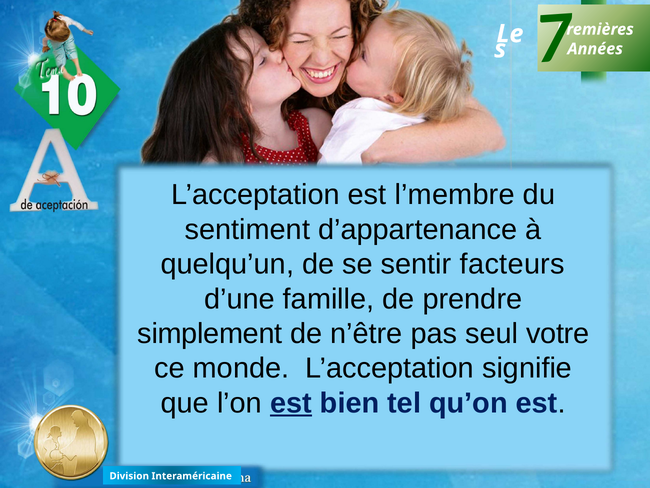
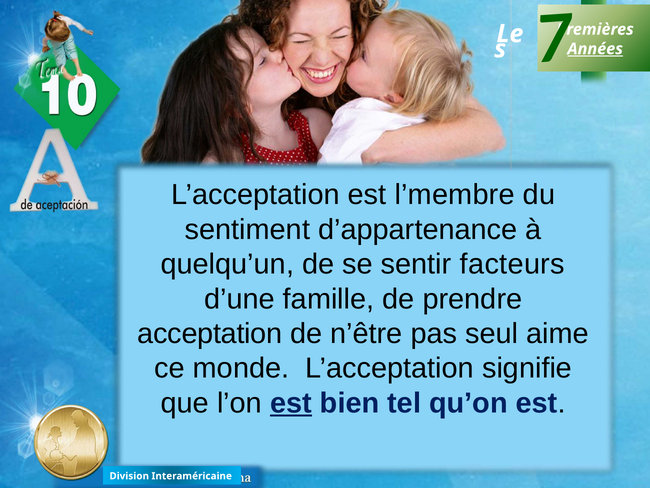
Années underline: none -> present (595, 49)
simplement: simplement -> acceptation (210, 333)
votre: votre -> aime (558, 333)
